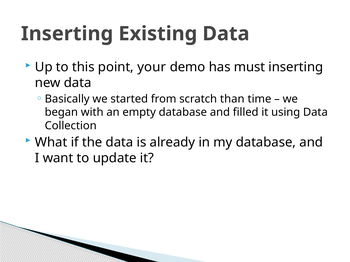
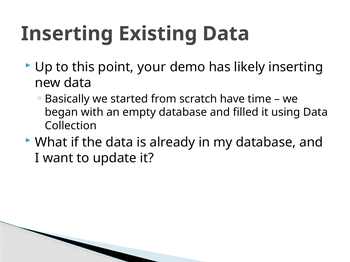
must: must -> likely (250, 67)
than: than -> have (232, 99)
